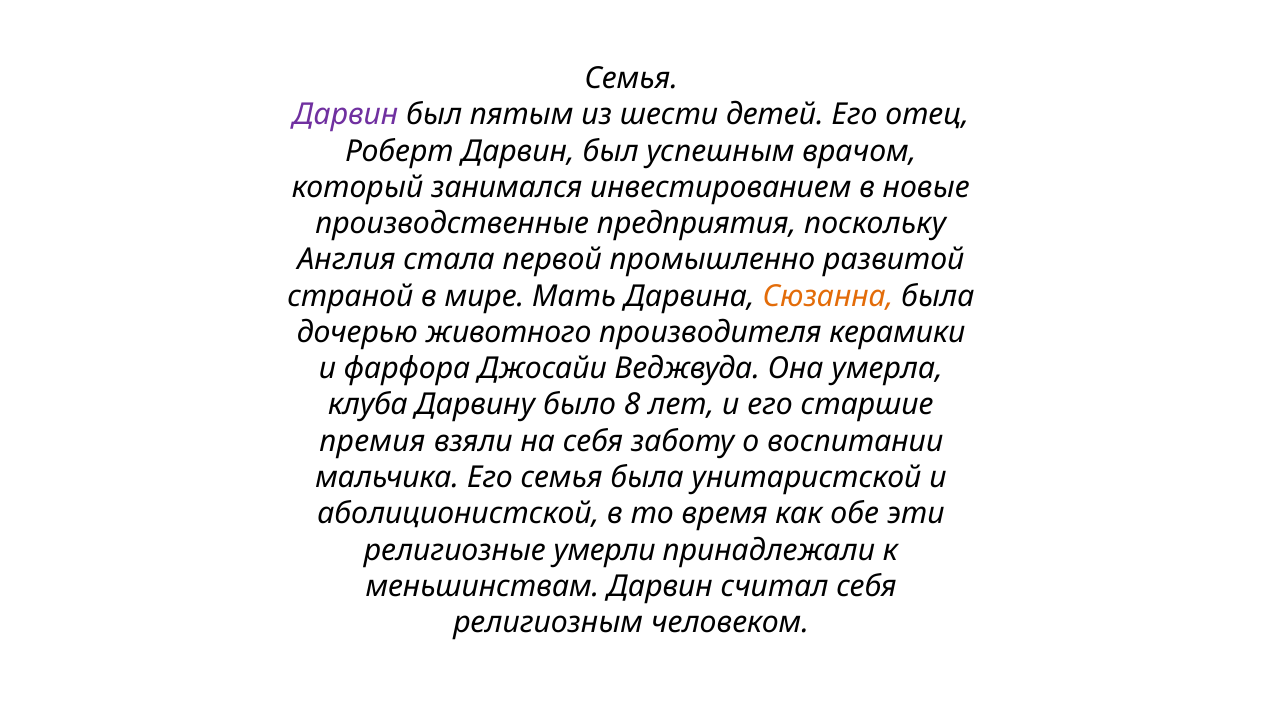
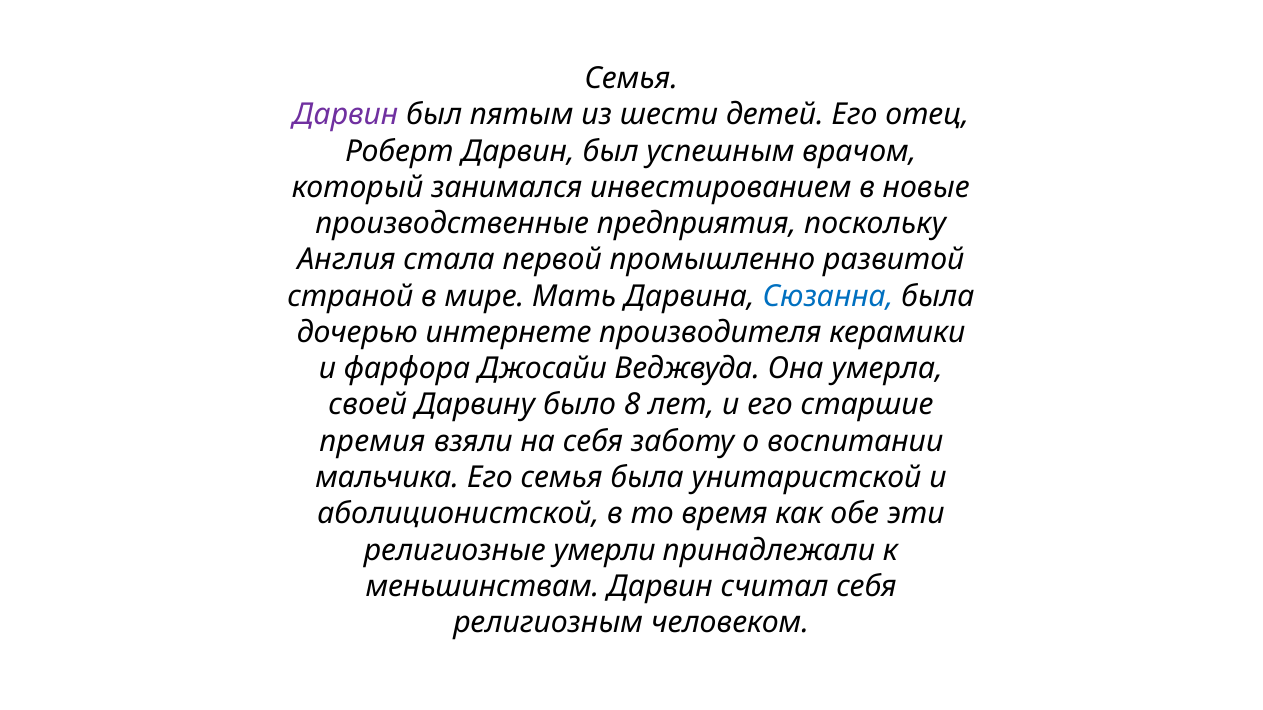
Сюзанна colour: orange -> blue (828, 296)
животного: животного -> интернете (509, 333)
клуба: клуба -> своей (368, 405)
